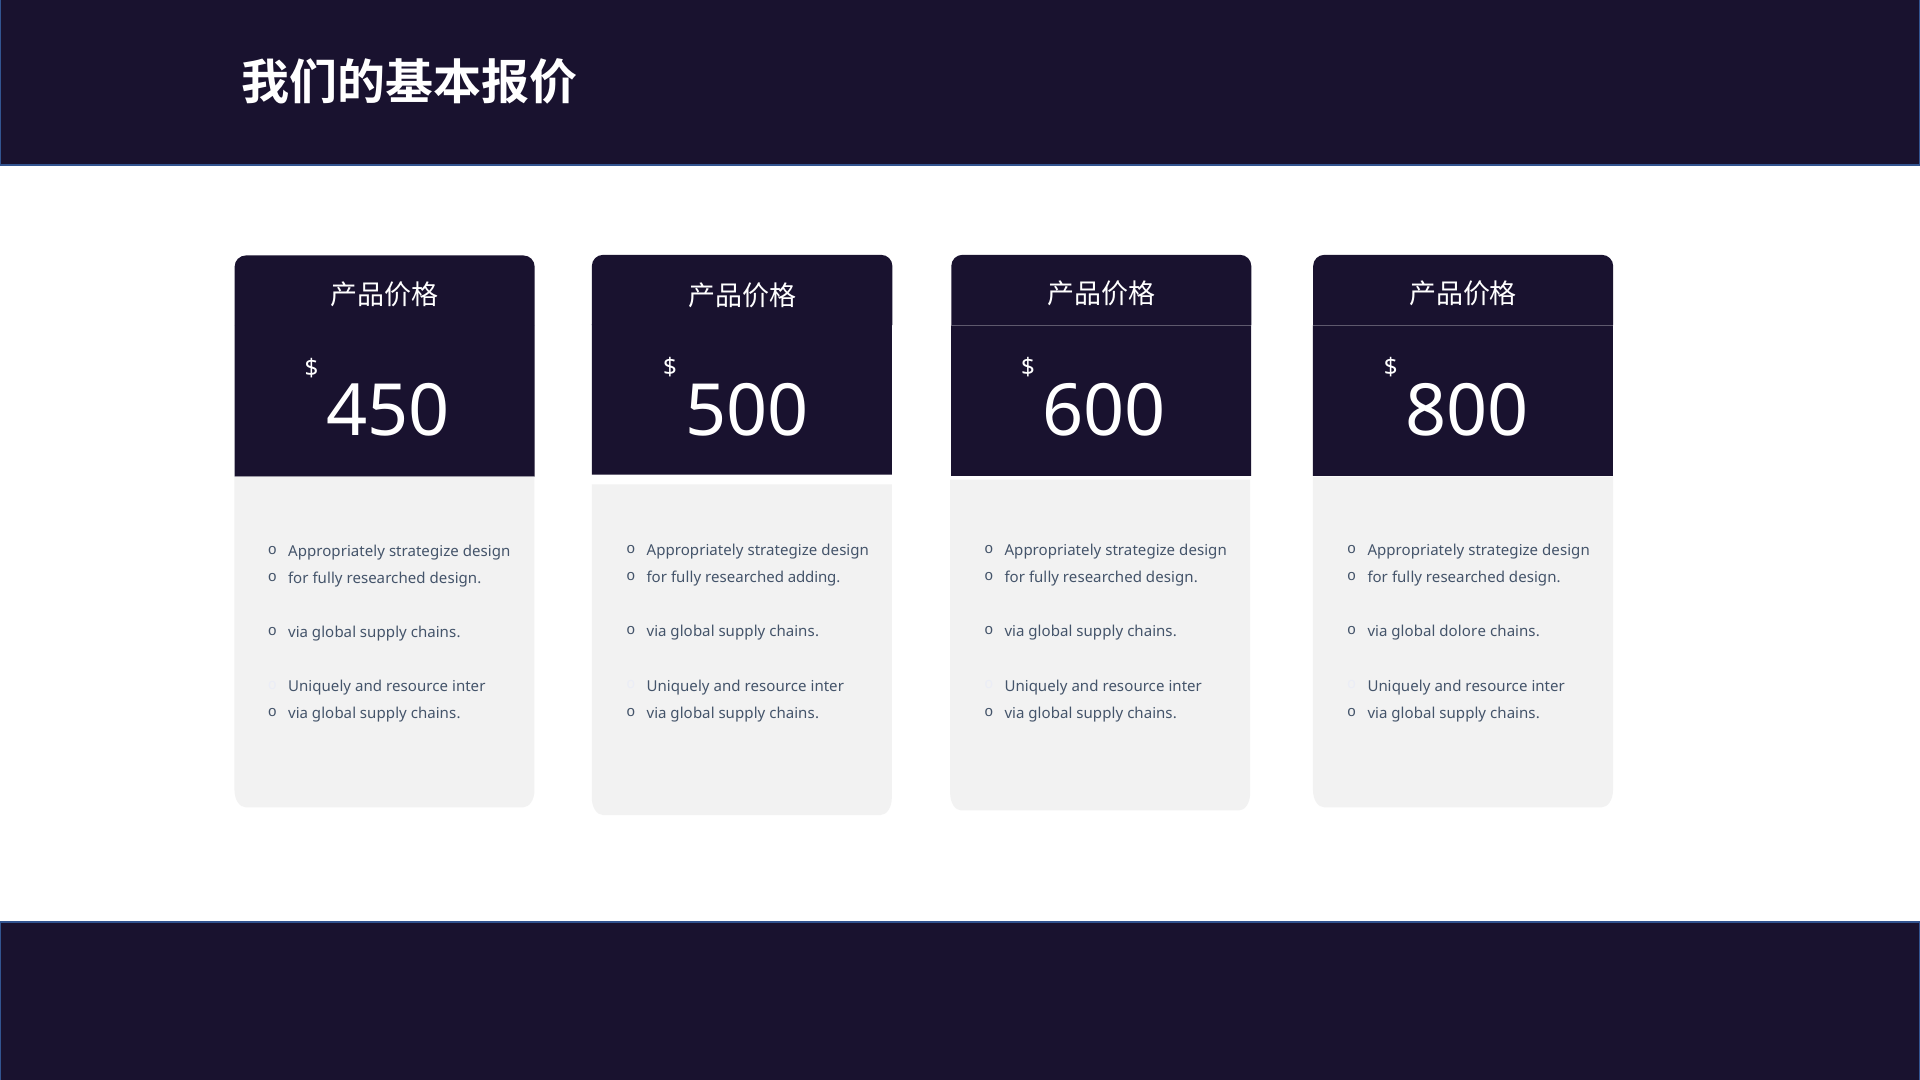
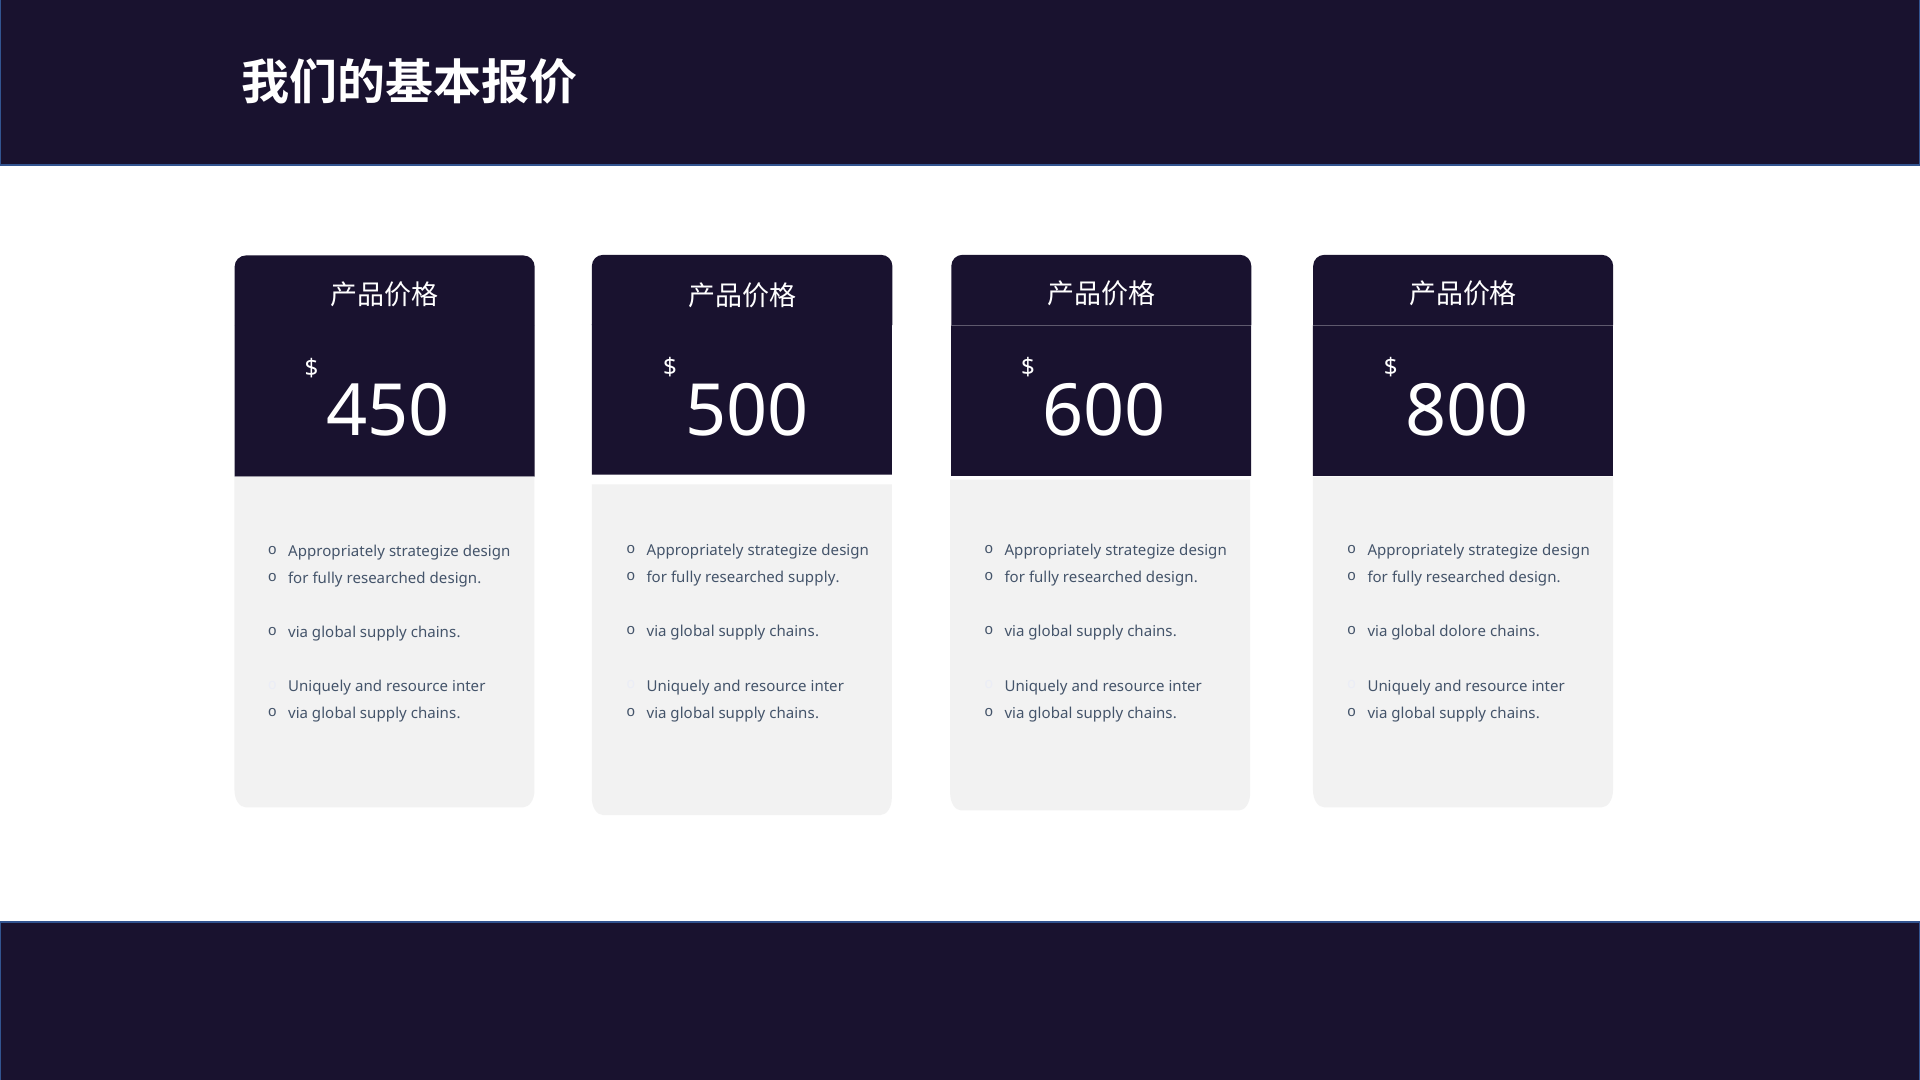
researched adding: adding -> supply (814, 578)
